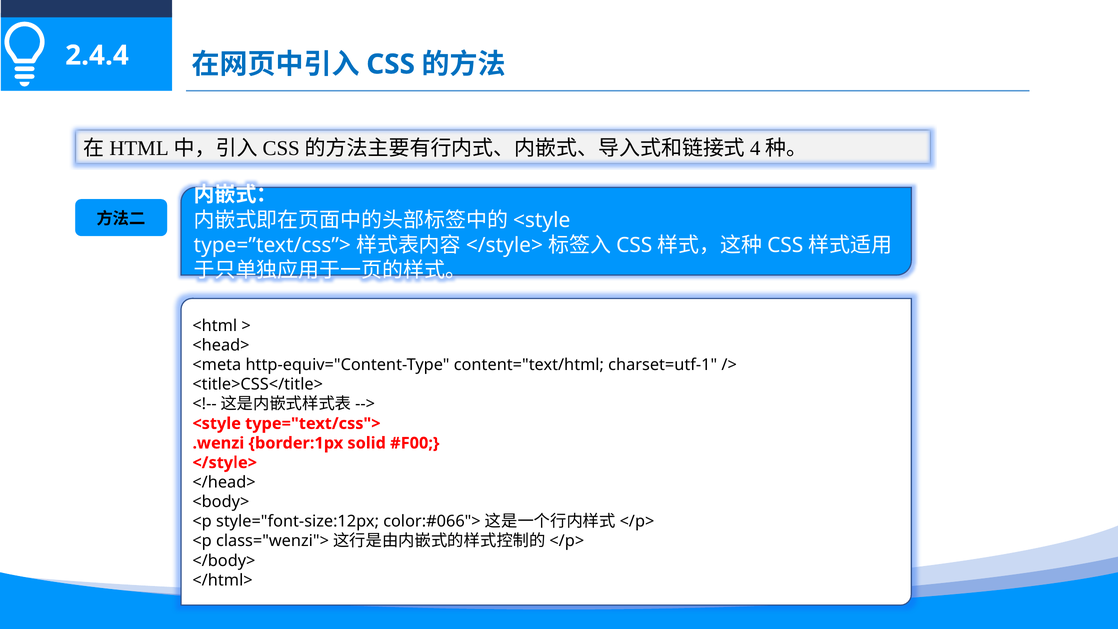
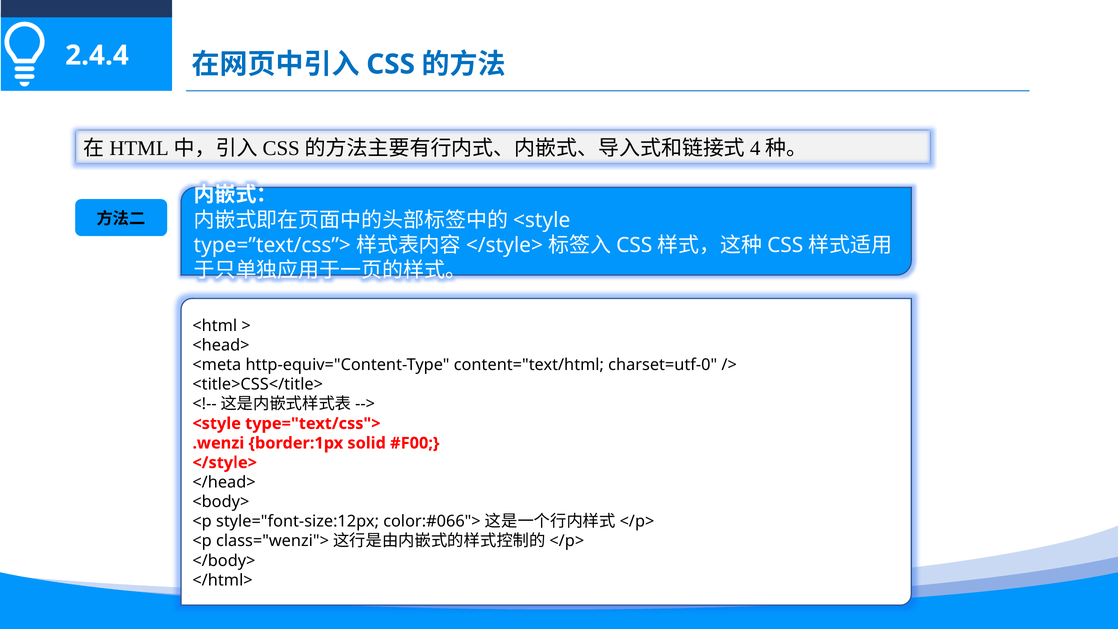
charset=utf-1: charset=utf-1 -> charset=utf-0 (663, 365)
